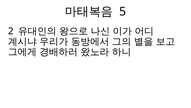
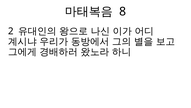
5: 5 -> 8 (123, 12)
